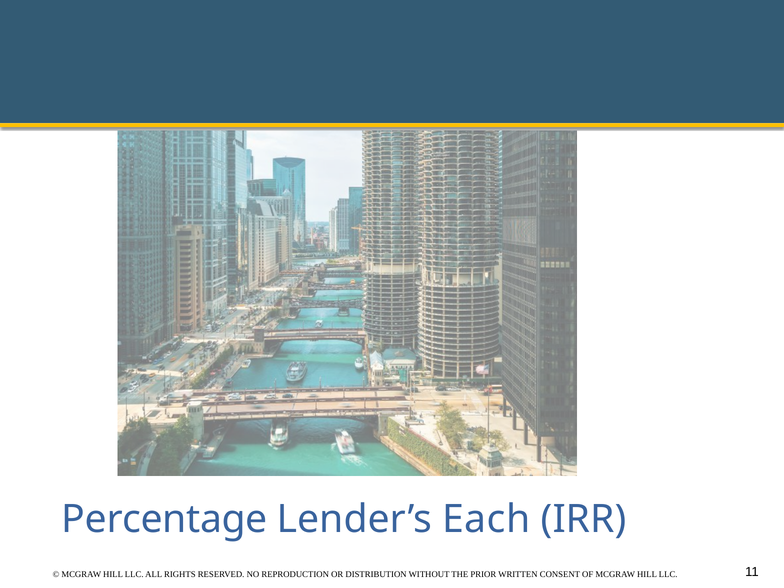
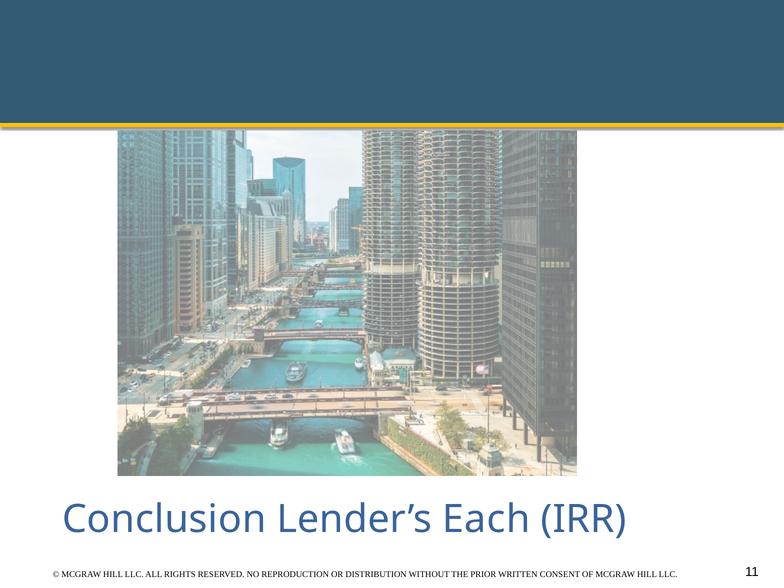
Percentage: Percentage -> Conclusion (164, 519)
